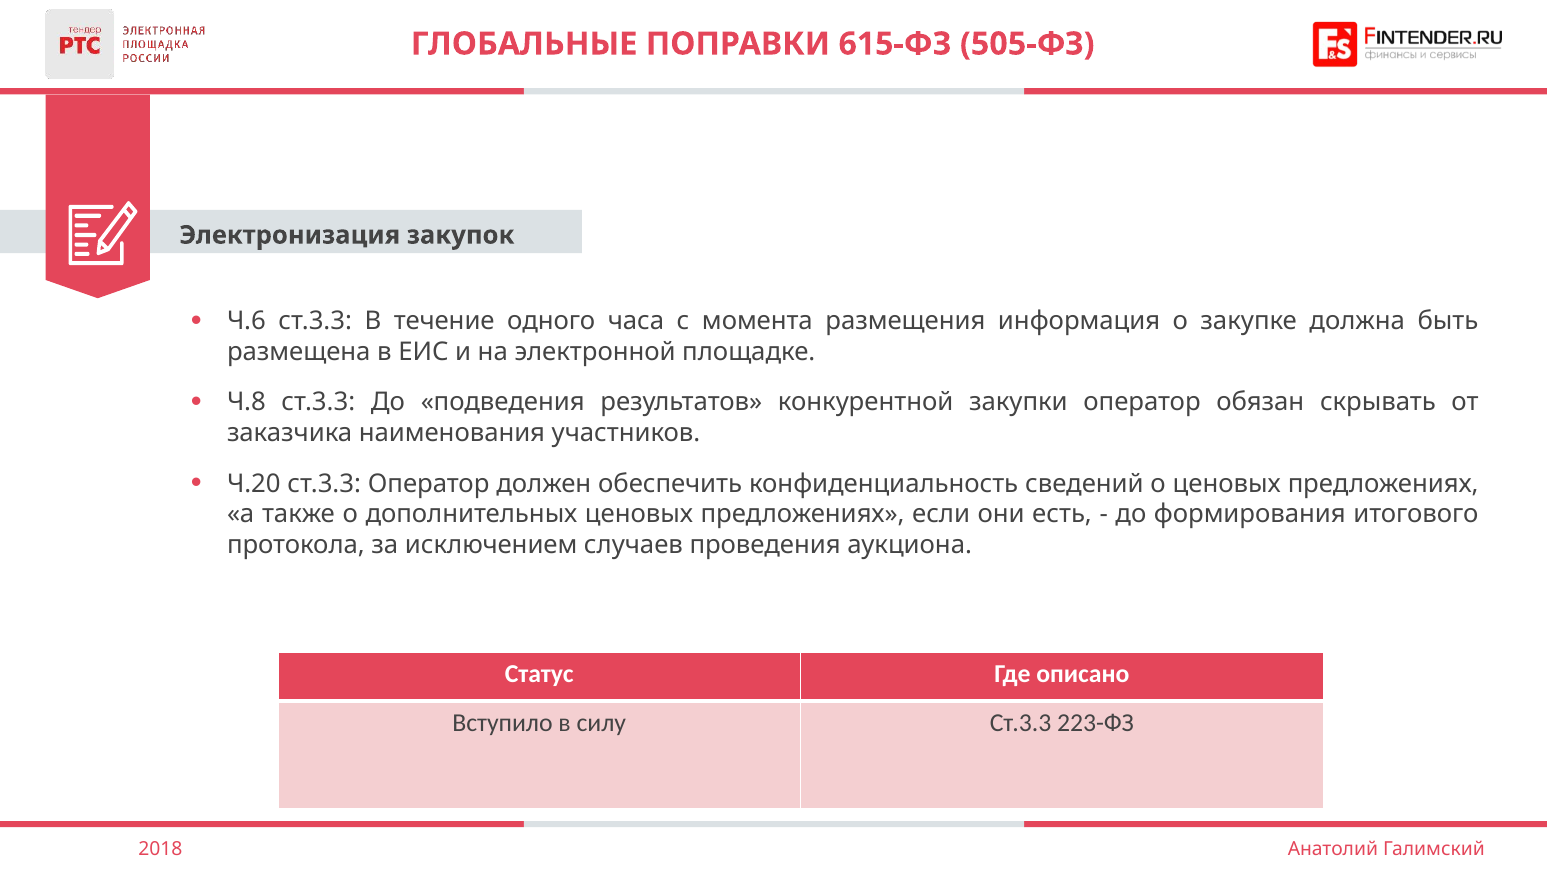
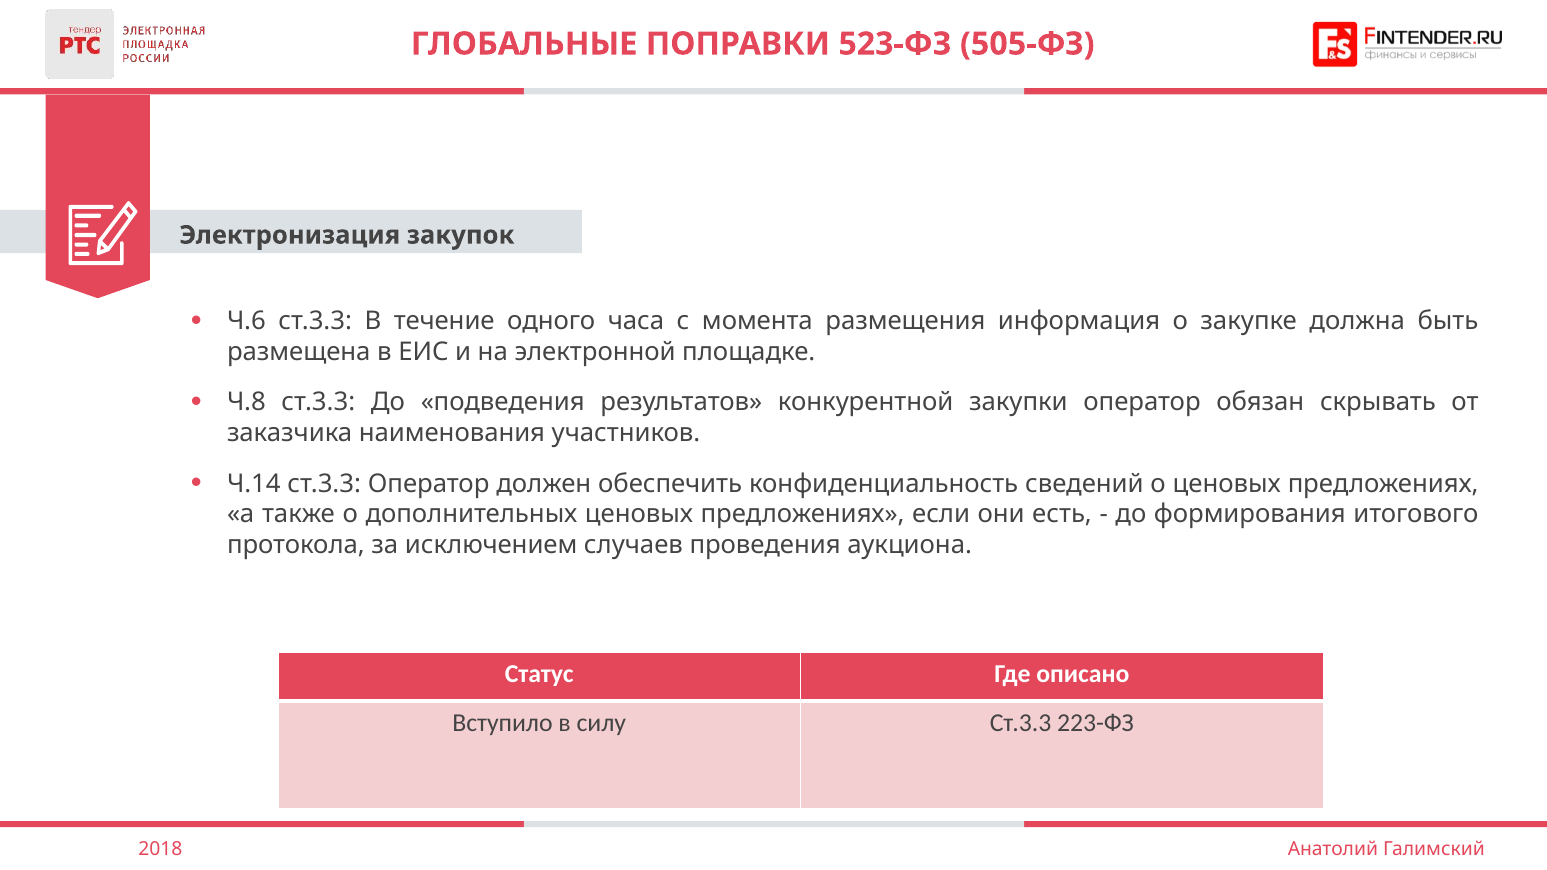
615-ФЗ: 615-ФЗ -> 523-ФЗ (895, 44)
Ч.20: Ч.20 -> Ч.14 (254, 484)
